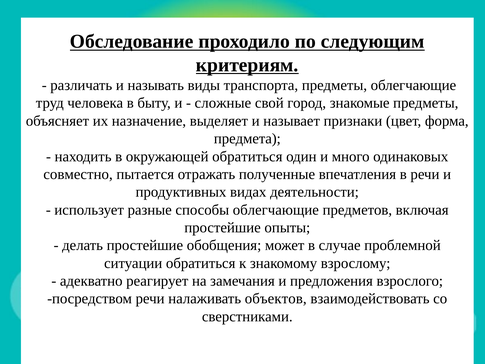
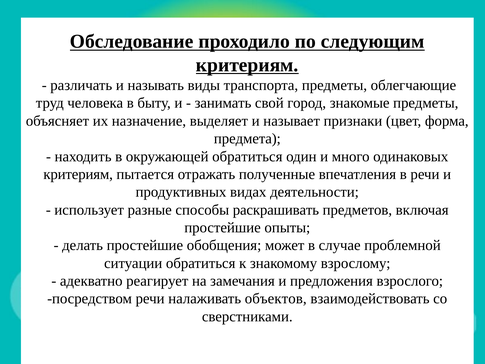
сложные: сложные -> занимать (223, 103)
совместно: совместно -> критериям (78, 174)
способы облегчающие: облегчающие -> раскрашивать (276, 210)
